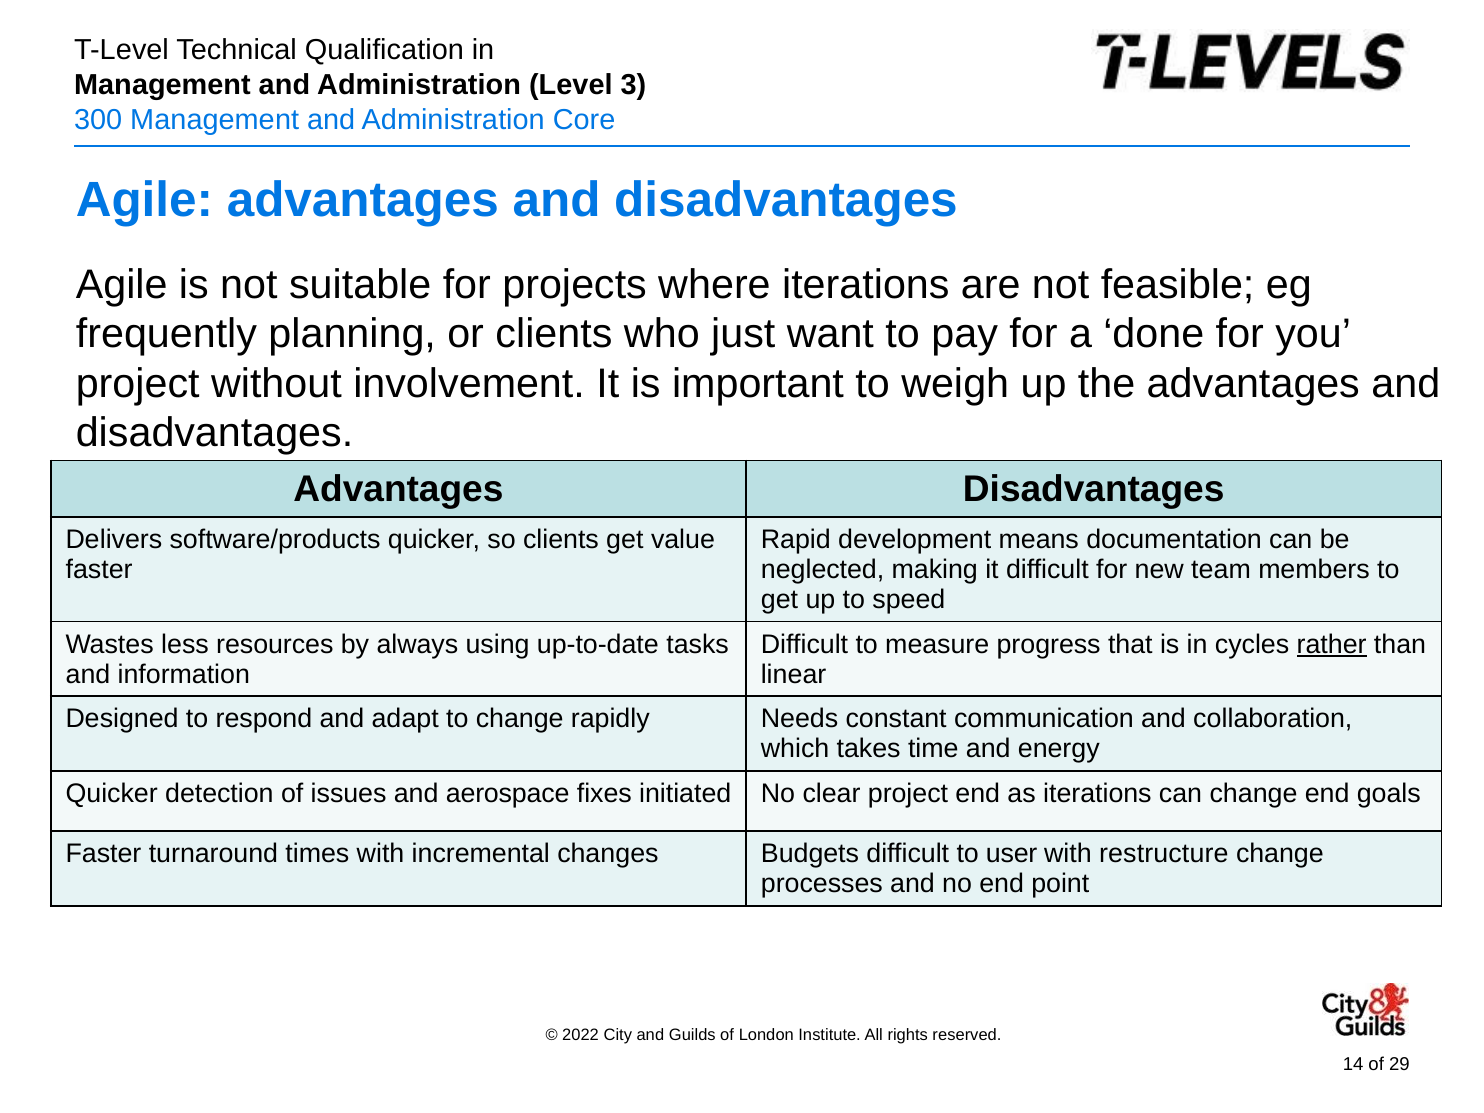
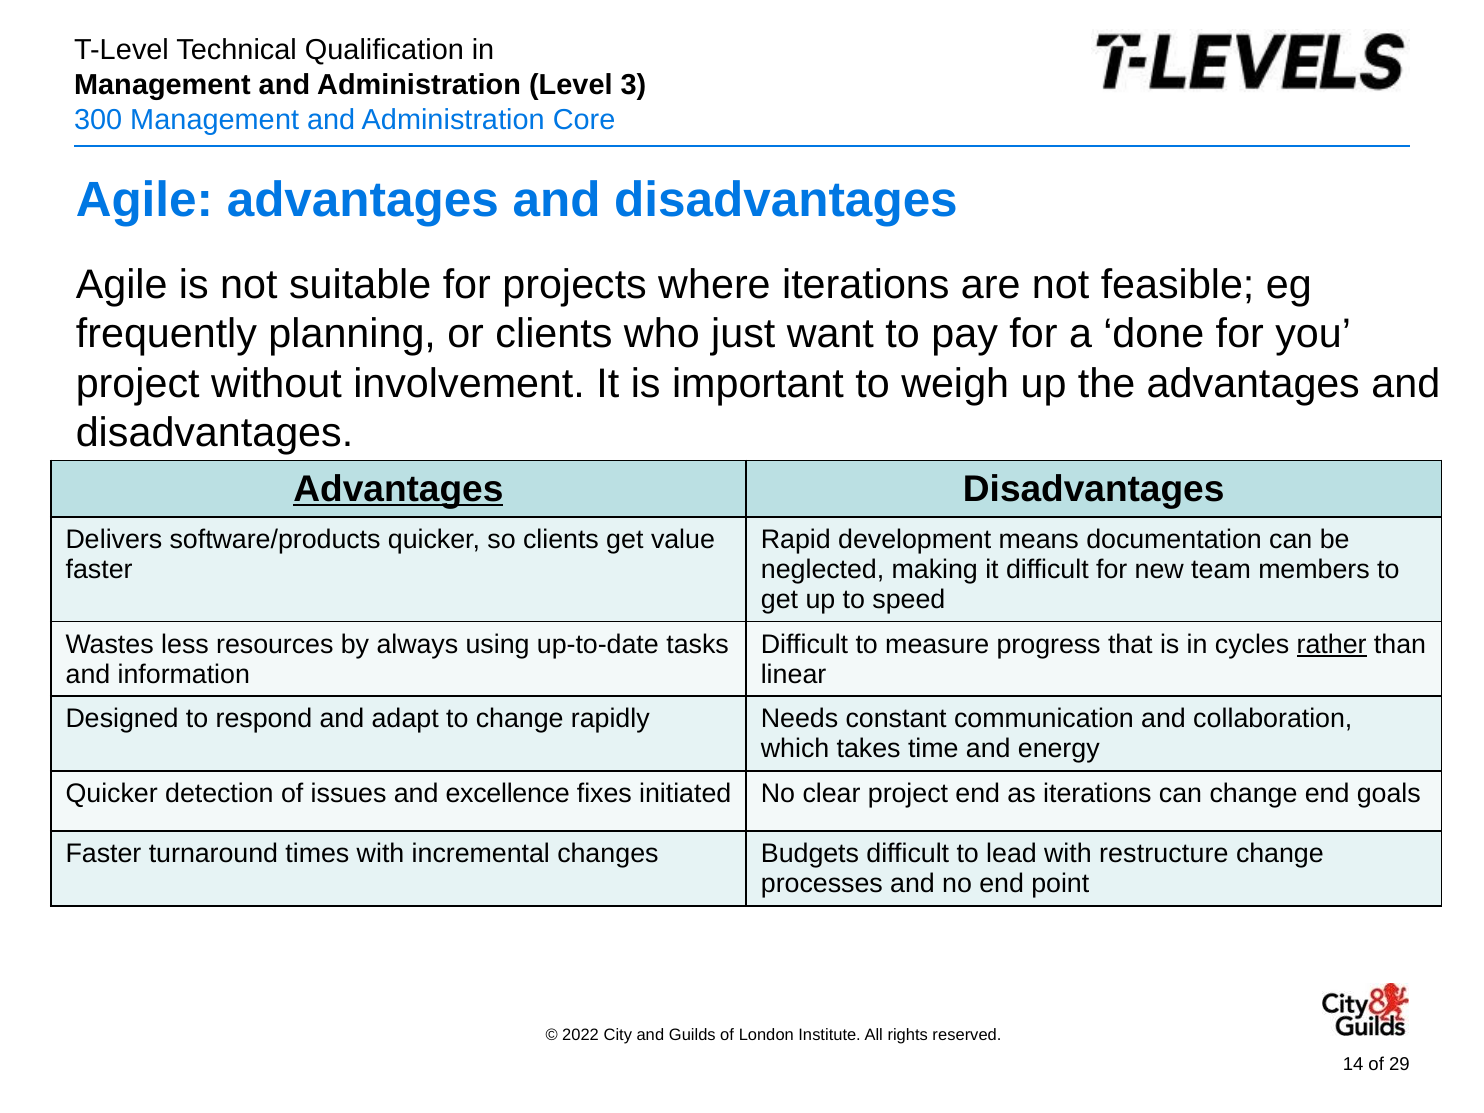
Advantages underline: none -> present (398, 489)
aerospace: aerospace -> excellence (508, 794)
user: user -> lead (1012, 854)
